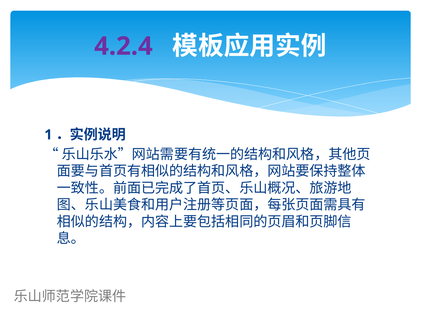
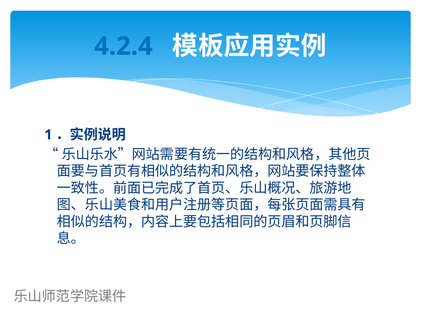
4.2.4 colour: purple -> blue (123, 46)
